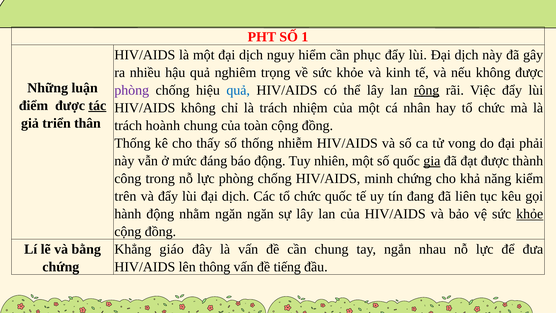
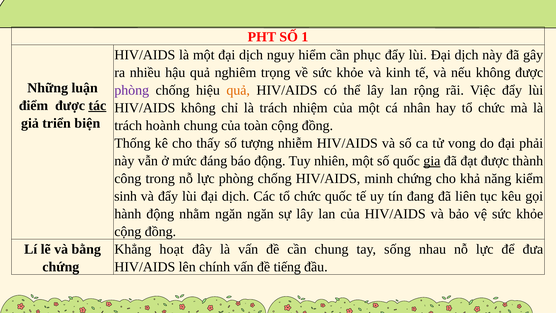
quả colour: blue -> orange (238, 90)
rộng underline: present -> none (427, 90)
thân: thân -> biện (87, 123)
số thống: thống -> tượng (257, 143)
trên: trên -> sinh (126, 196)
khỏe underline: present -> none (530, 214)
giáo: giáo -> hoạt (172, 249)
ngắn: ngắn -> sống (397, 249)
thông: thông -> chính (215, 267)
